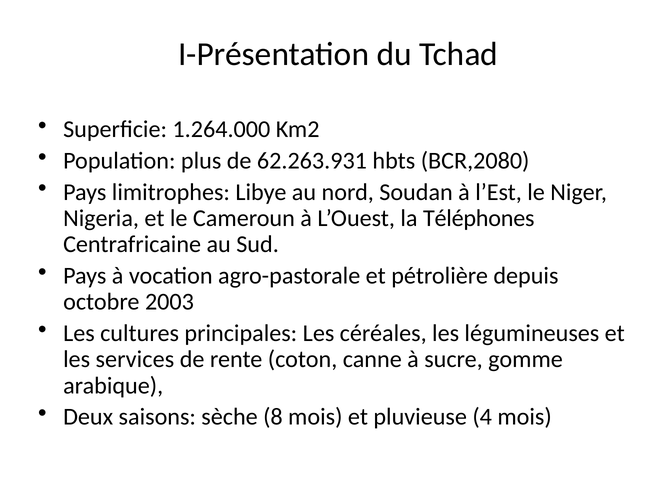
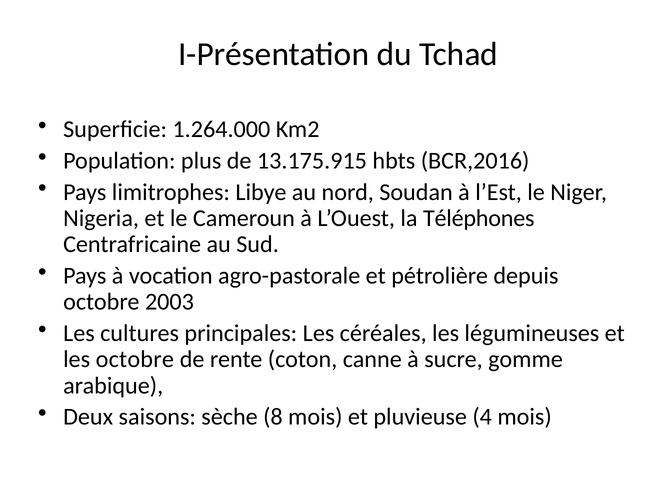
62.263.931: 62.263.931 -> 13.175.915 (312, 161)
BCR,2080: BCR,2080 -> BCR,2016 (475, 161)
les services: services -> octobre (135, 359)
